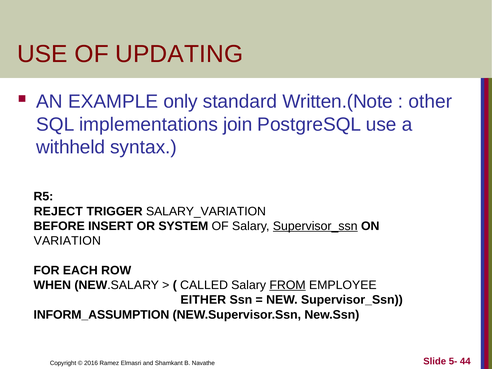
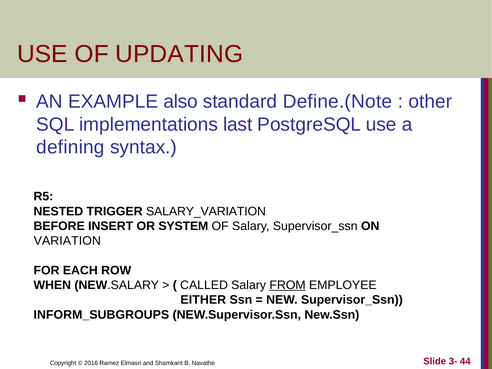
only: only -> also (181, 101)
Written.(Note: Written.(Note -> Define.(Note (337, 101)
join: join -> last (238, 124)
withheld: withheld -> defining (70, 147)
REJECT: REJECT -> NESTED (58, 211)
Supervisor_ssn underline: present -> none (315, 226)
INFORM_ASSUMPTION: INFORM_ASSUMPTION -> INFORM_SUBGROUPS (101, 315)
5-: 5- -> 3- (453, 361)
